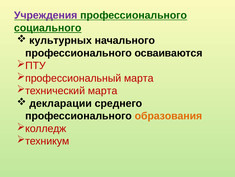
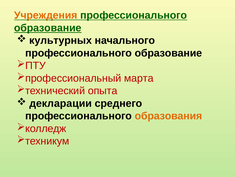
Учреждения colour: purple -> orange (46, 15)
социального: социального -> образование (48, 28)
осваиваются: осваиваются -> образование (168, 53)
марта: марта -> опыта (103, 90)
